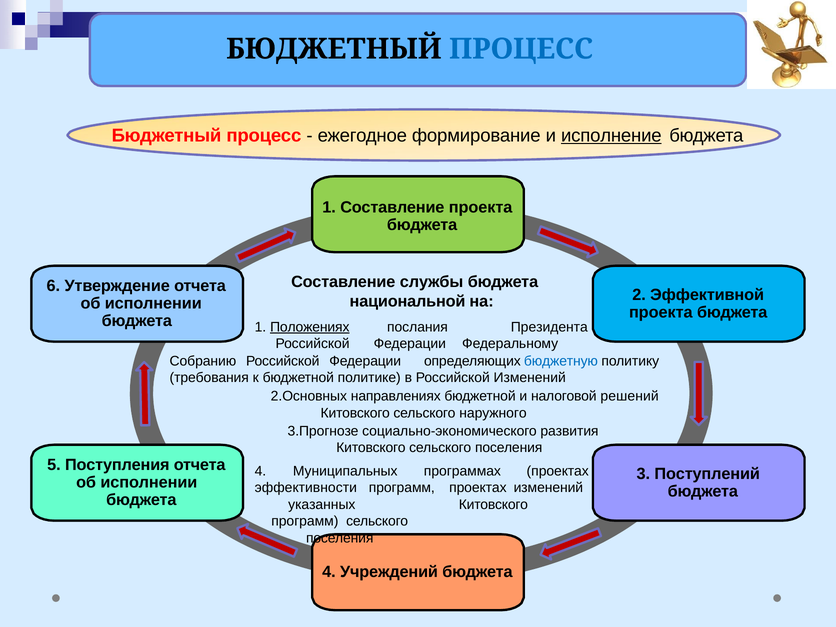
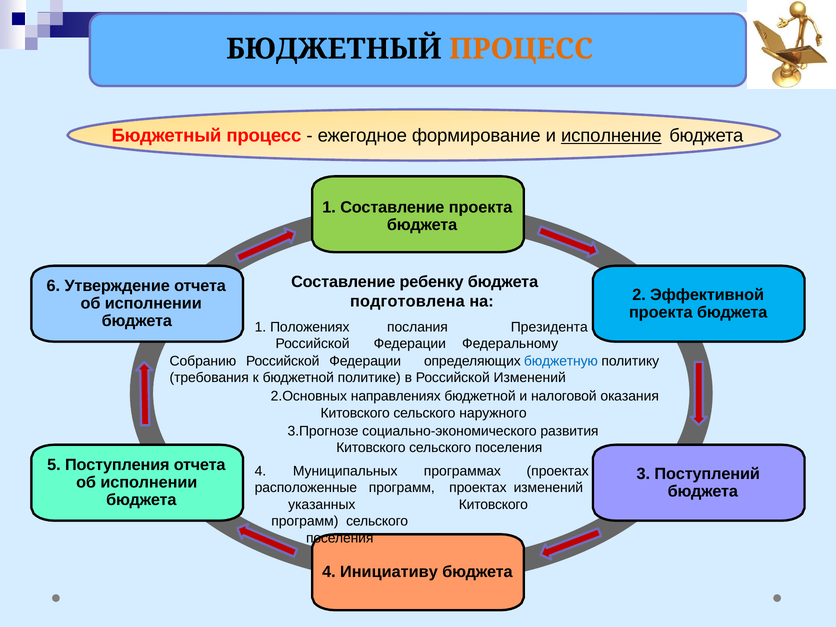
ПРОЦЕСС colour: blue -> orange (521, 49)
службы: службы -> ребенку (432, 282)
национальной: национальной -> подготовлена (407, 302)
Положениях underline: present -> none (310, 327)
решений: решений -> оказания (630, 396)
эффективности: эффективности -> расположенные (306, 488)
Учреждений: Учреждений -> Инициативу (389, 572)
